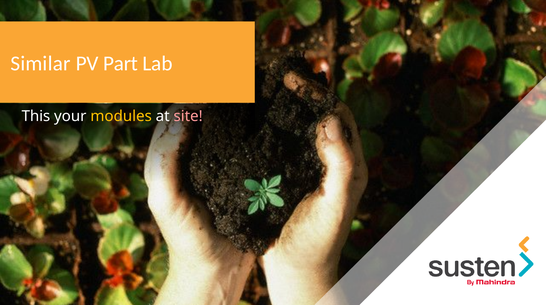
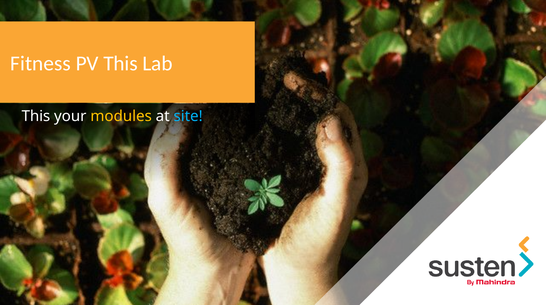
Similar: Similar -> Fitness (41, 64)
PV Part: Part -> This (121, 64)
site colour: pink -> light blue (188, 116)
